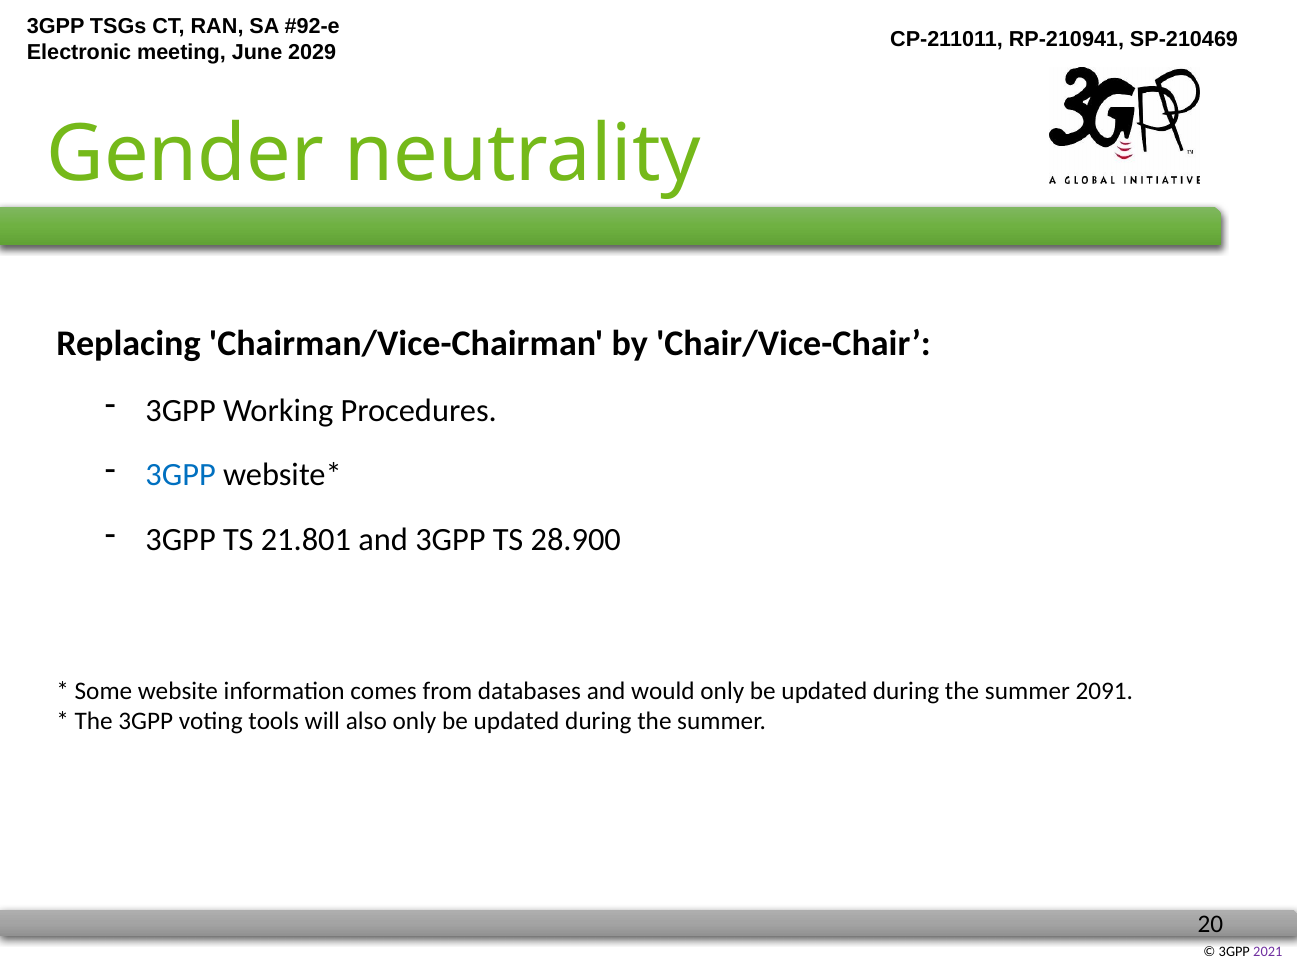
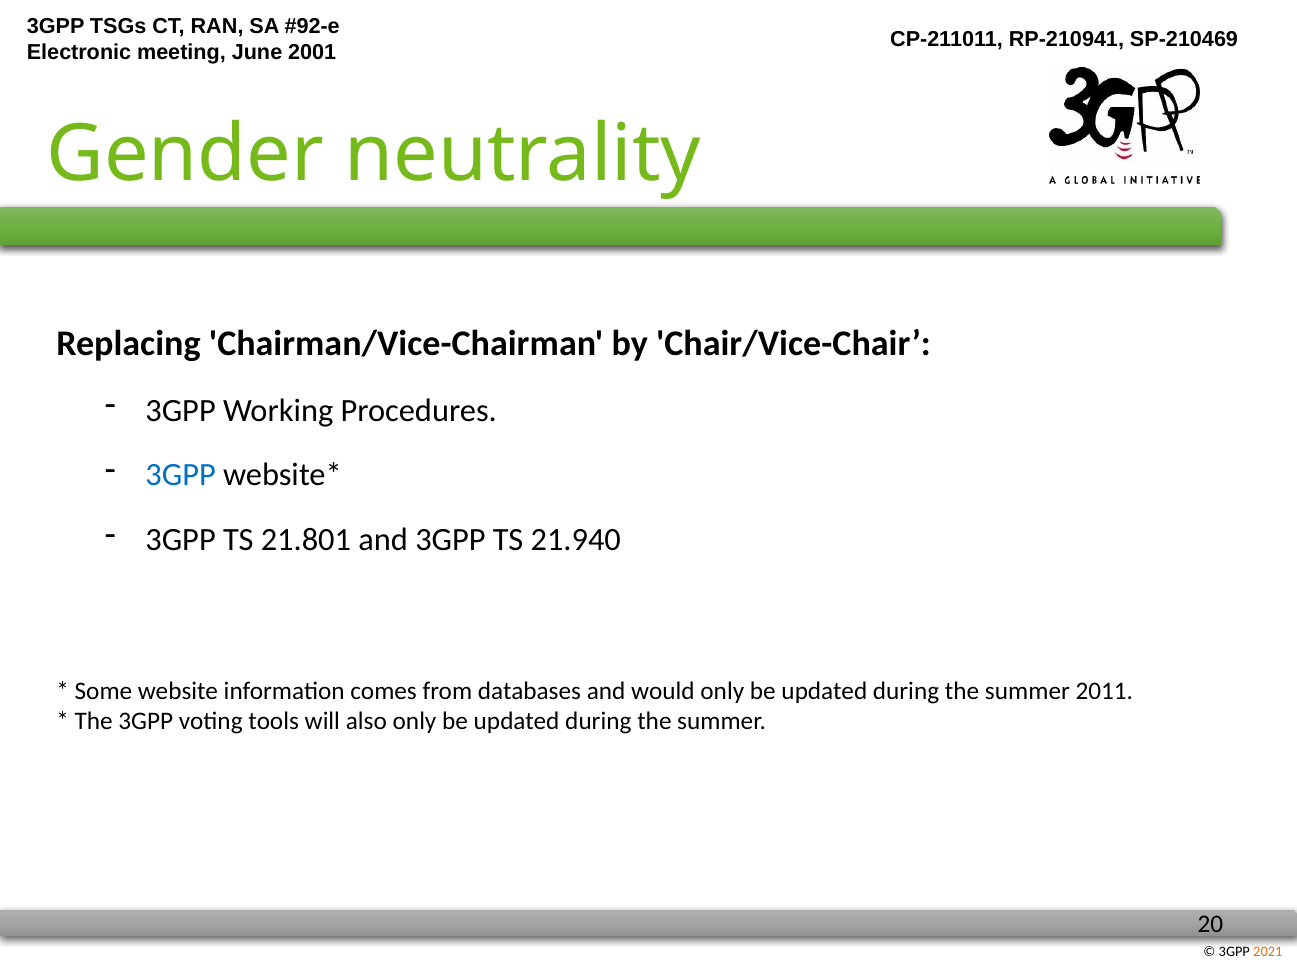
2029: 2029 -> 2001 (312, 52)
28.900: 28.900 -> 21.940 (576, 540)
2091: 2091 -> 2011 (1104, 691)
2021 colour: purple -> orange (1268, 951)
